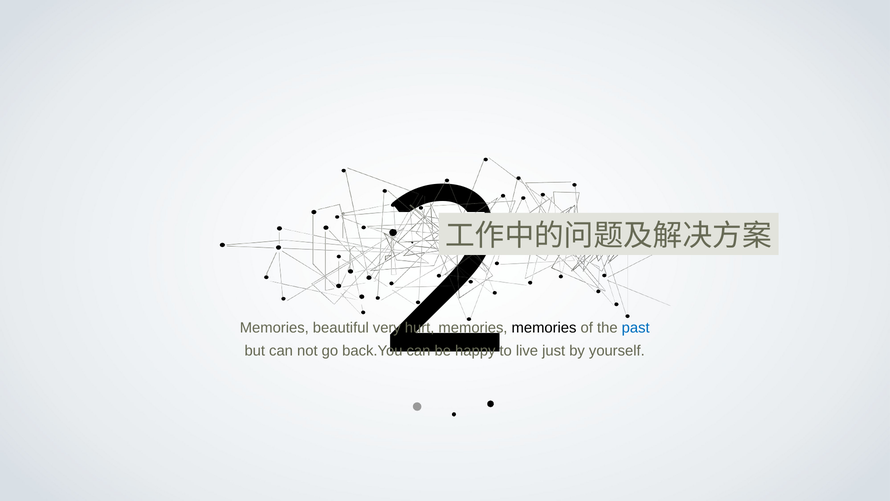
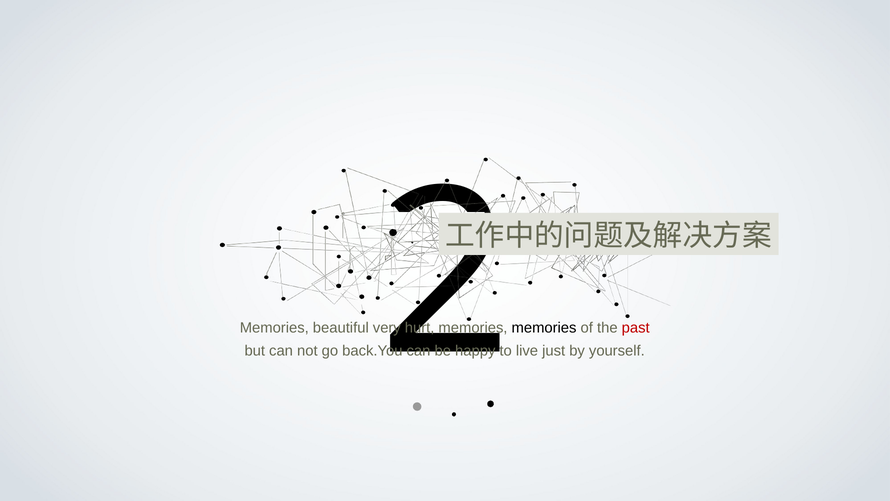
past colour: blue -> red (636, 327)
